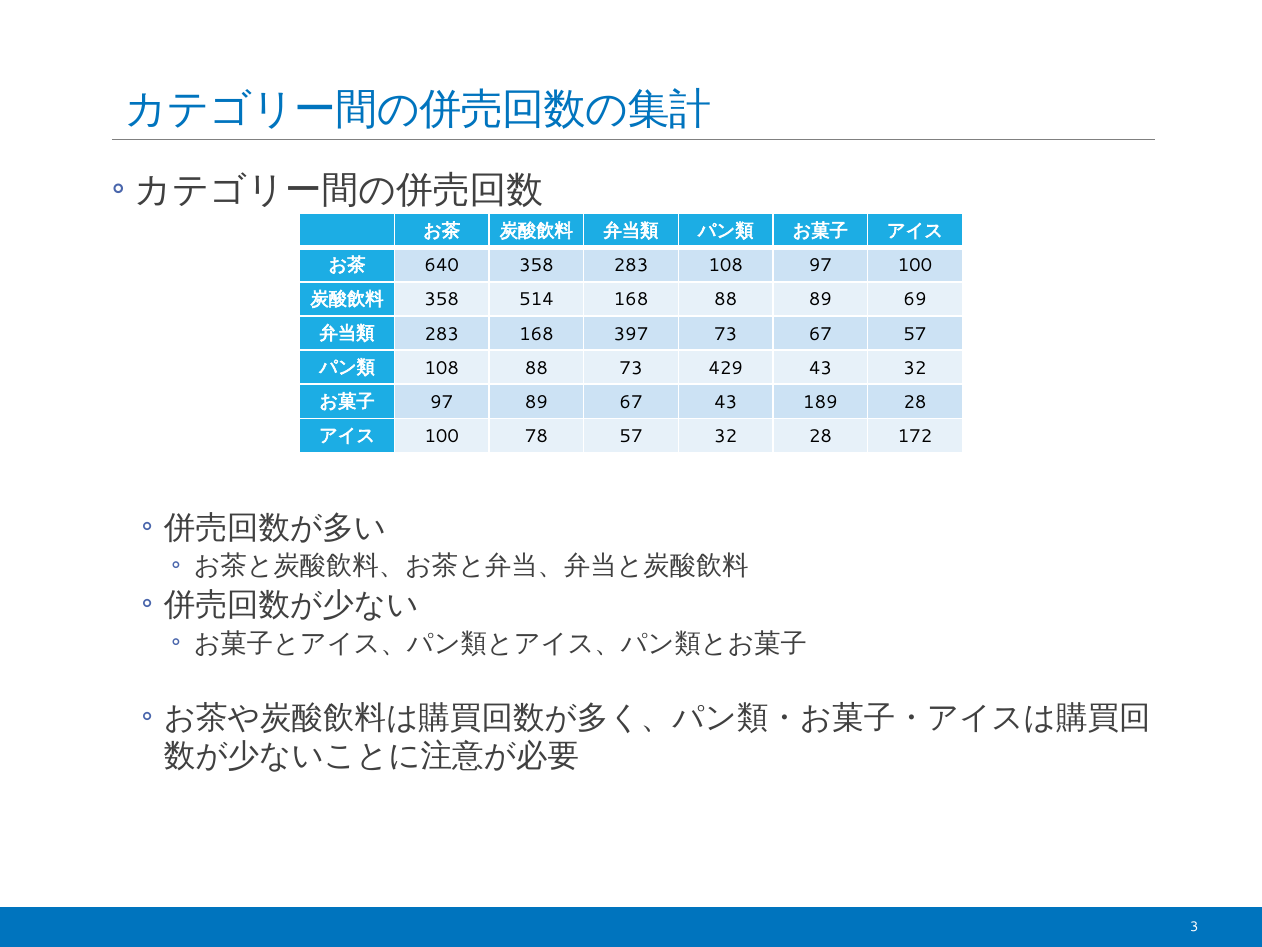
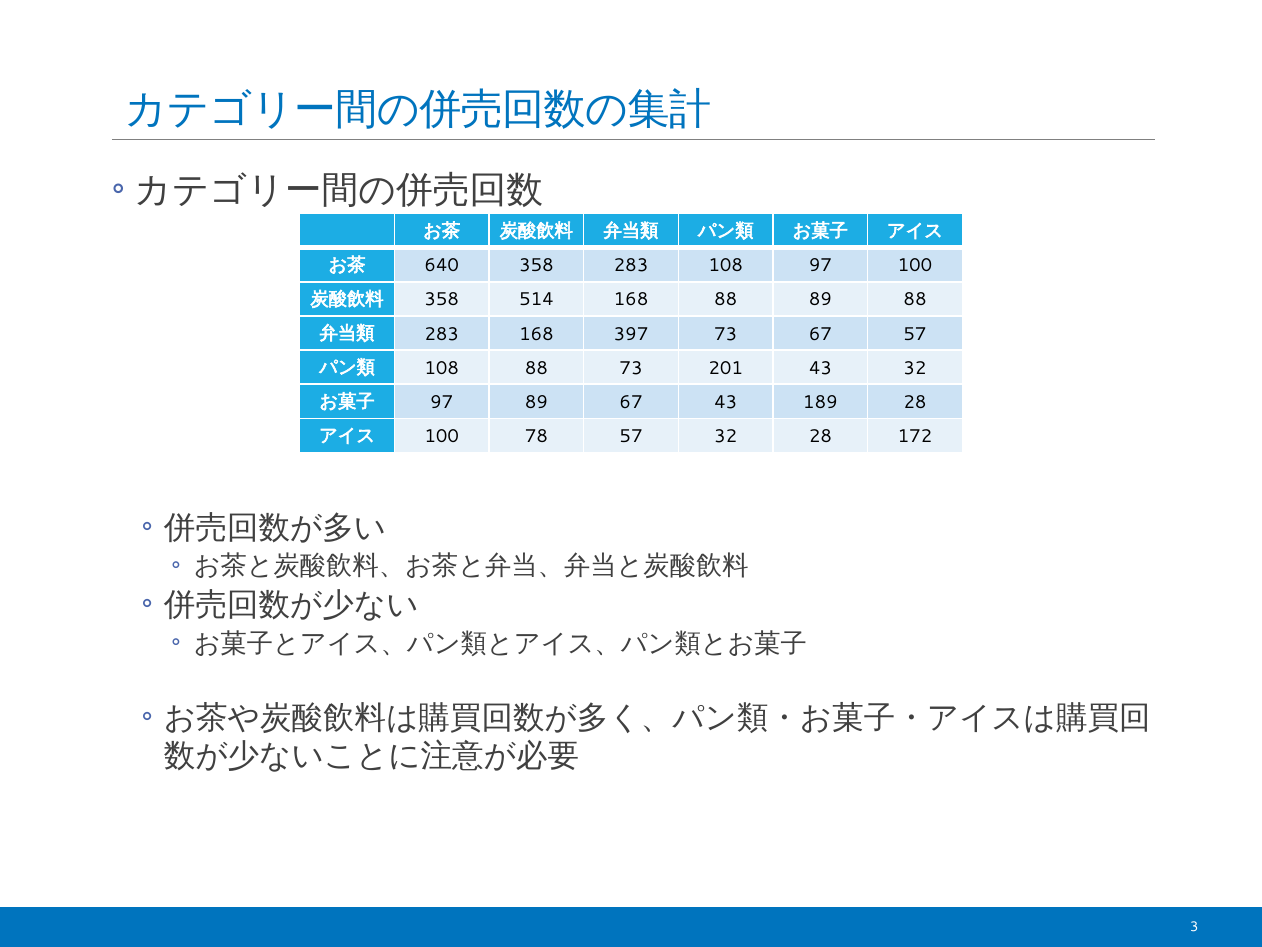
89 69: 69 -> 88 (915, 300)
429: 429 -> 201 (726, 368)
